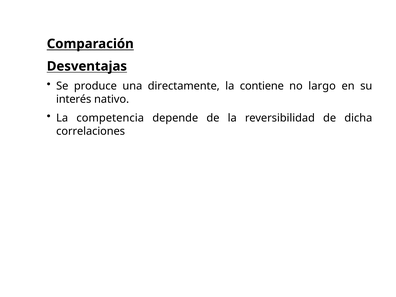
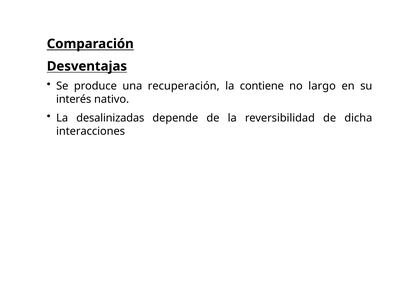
directamente: directamente -> recuperación (184, 86)
competencia: competencia -> desalinizadas (110, 118)
correlaciones: correlaciones -> interacciones (91, 131)
